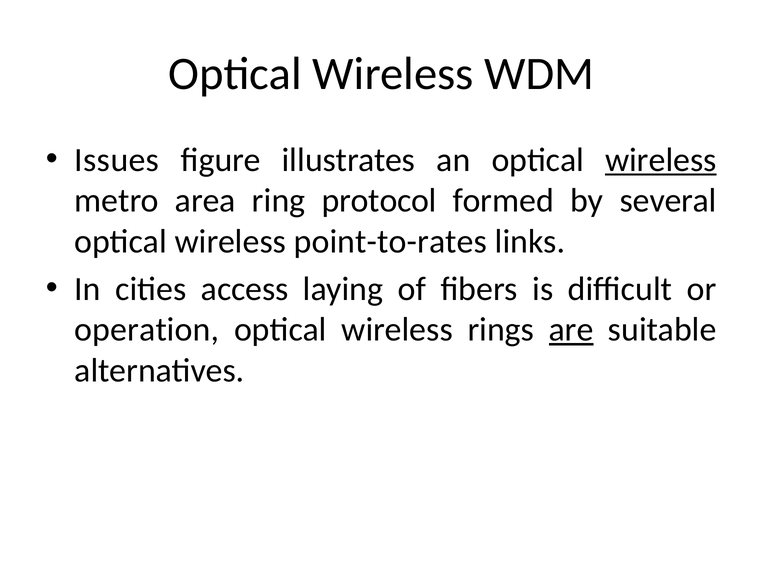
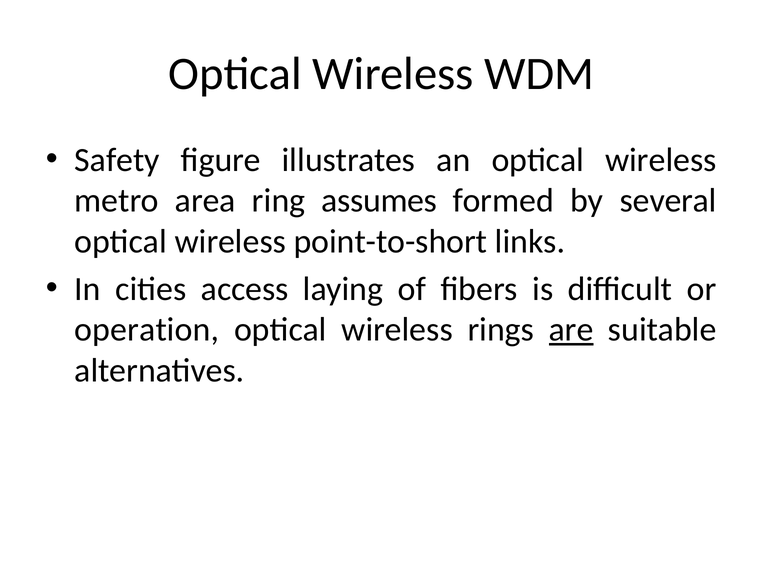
Issues: Issues -> Safety (117, 160)
wireless underline: present -> none (661, 160)
protocol: protocol -> assumes (379, 201)
point-to-rates: point-to-rates -> point-to-short (390, 242)
